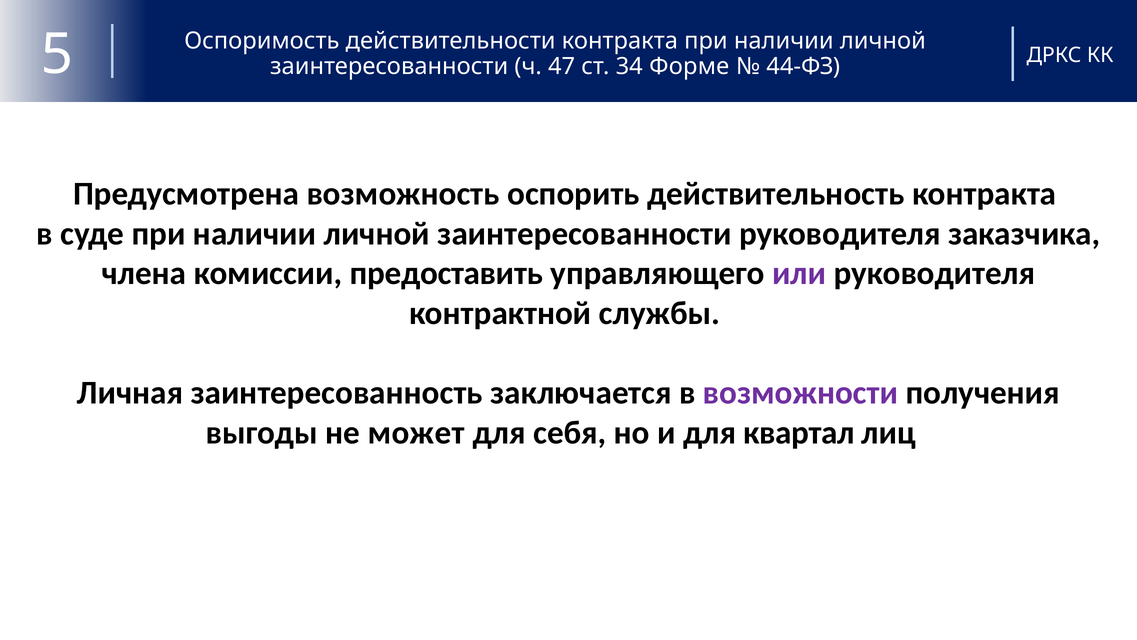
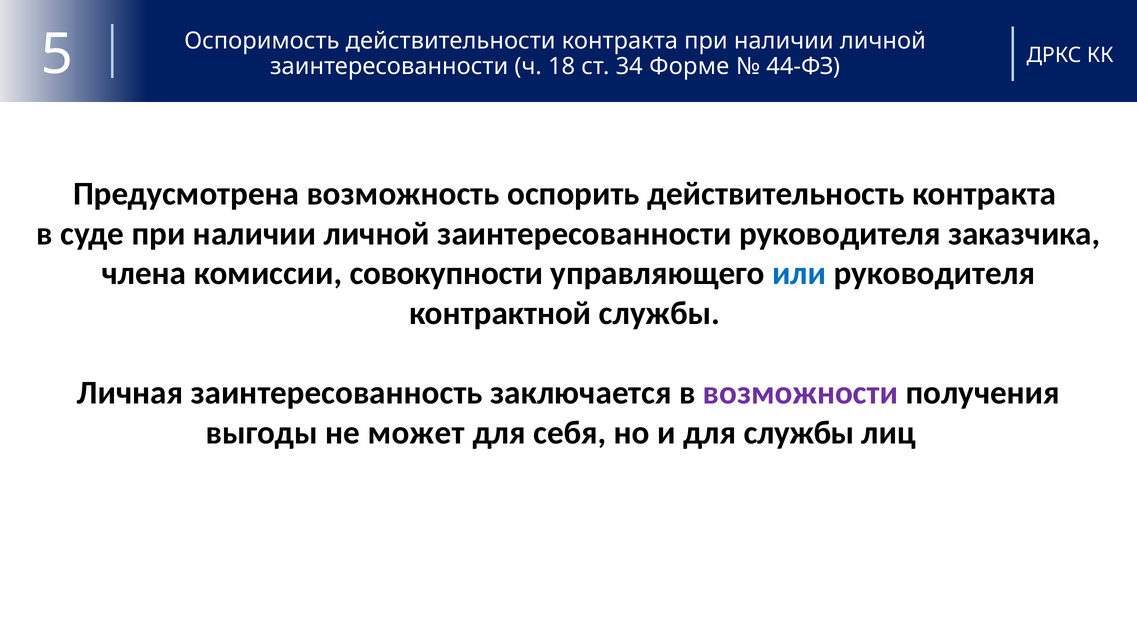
47: 47 -> 18 (562, 66)
предоставить: предоставить -> совокупности (446, 273)
или colour: purple -> blue (799, 273)
для квартал: квартал -> службы (799, 433)
